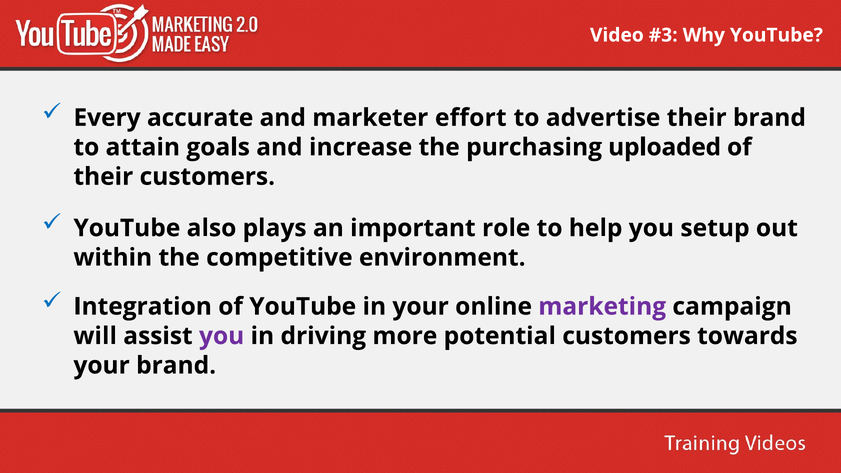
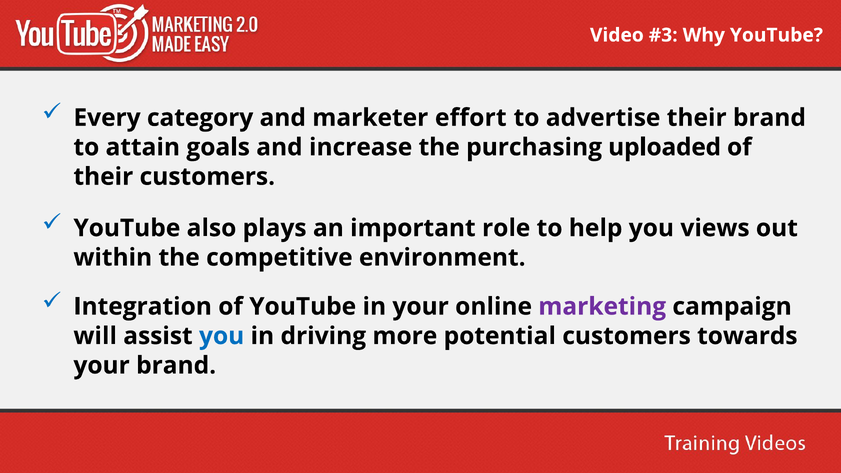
accurate: accurate -> category (200, 118)
setup: setup -> views (715, 228)
you colour: purple -> blue (222, 336)
